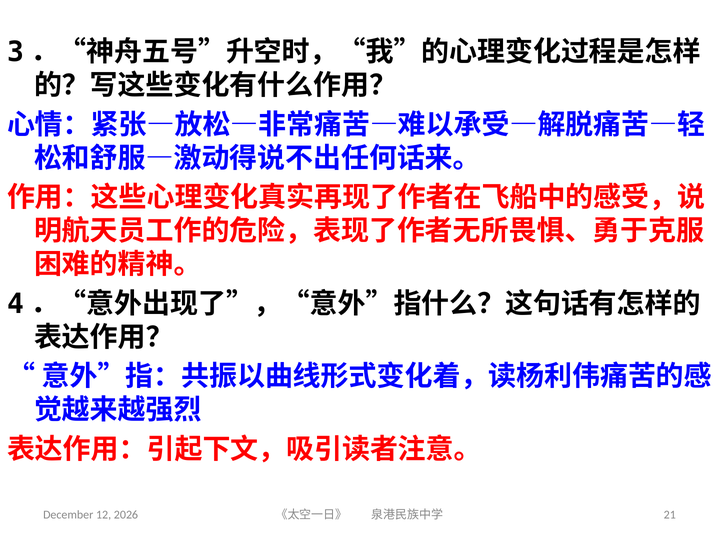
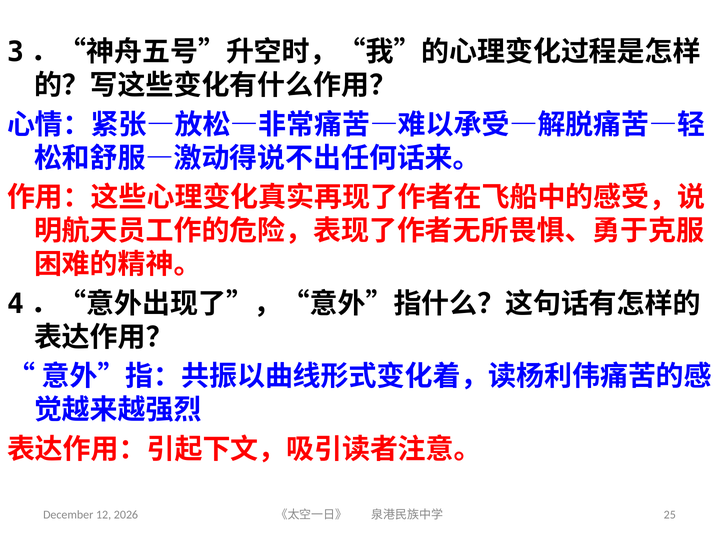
21: 21 -> 25 (670, 515)
